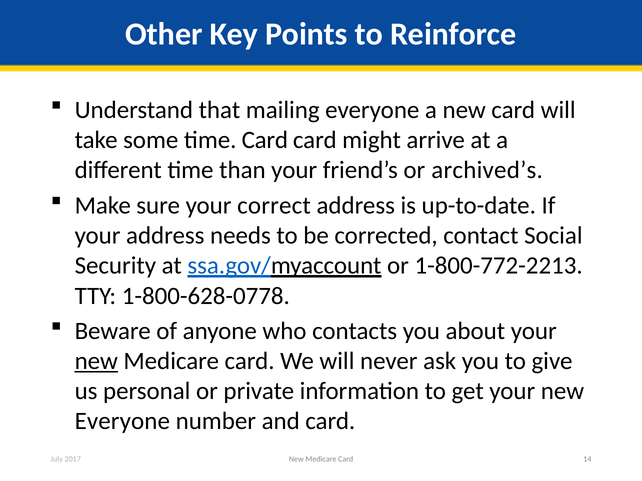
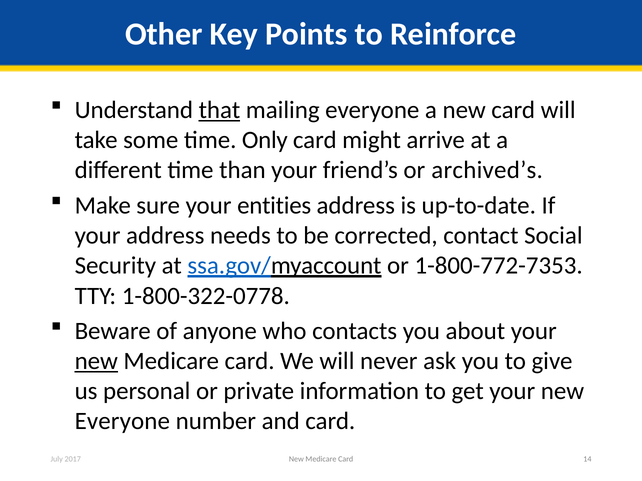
that underline: none -> present (219, 110)
time Card: Card -> Only (265, 140)
correct: correct -> entities (274, 206)
1-800-772-2213: 1-800-772-2213 -> 1-800-772-7353 (499, 266)
1-800-628-0778: 1-800-628-0778 -> 1-800-322-0778 (206, 296)
